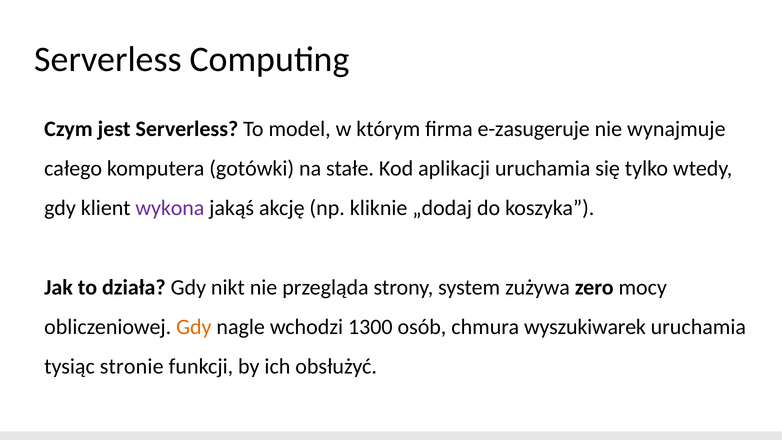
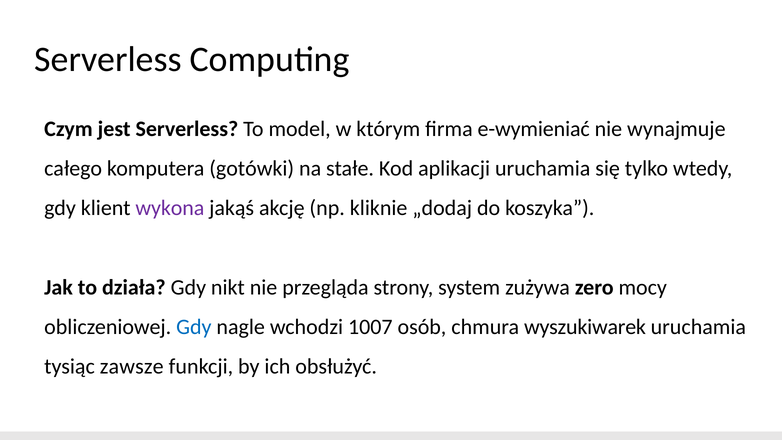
e-zasugeruje: e-zasugeruje -> e-wymieniać (534, 129)
Gdy colour: orange -> blue (194, 327)
1300: 1300 -> 1007 (370, 327)
stronie: stronie -> zawsze (132, 366)
